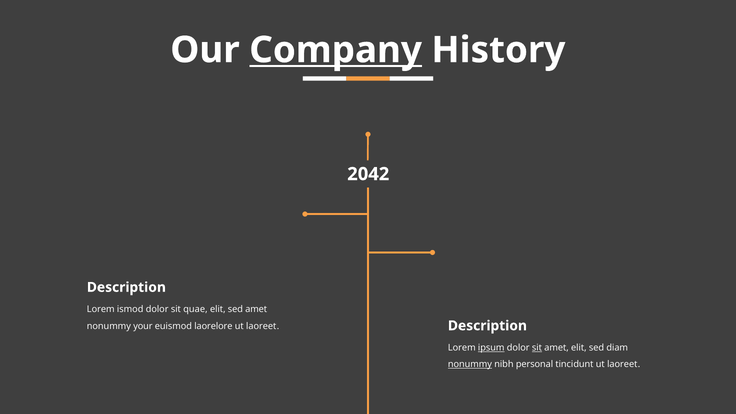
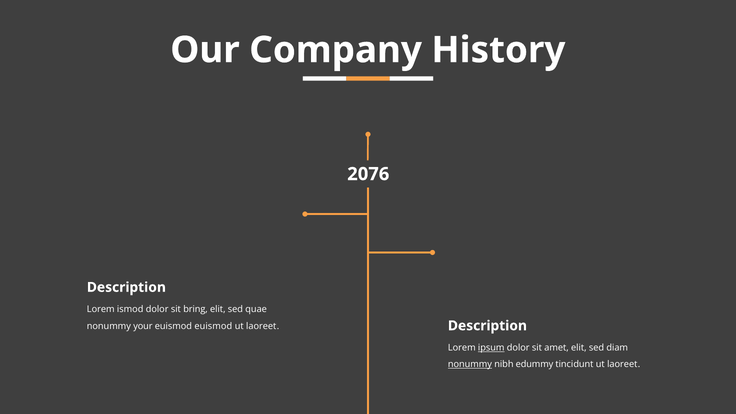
Company underline: present -> none (336, 50)
2042: 2042 -> 2076 (368, 174)
quae: quae -> bring (195, 309)
sed amet: amet -> quae (256, 309)
euismod laorelore: laorelore -> euismod (213, 326)
sit underline: present -> none (537, 348)
personal: personal -> edummy (535, 364)
